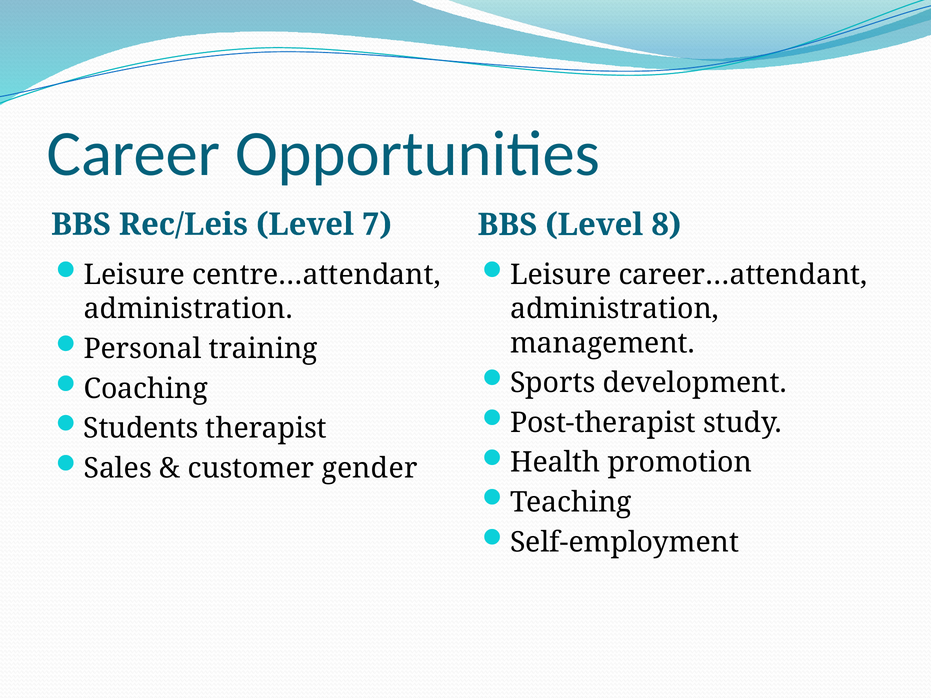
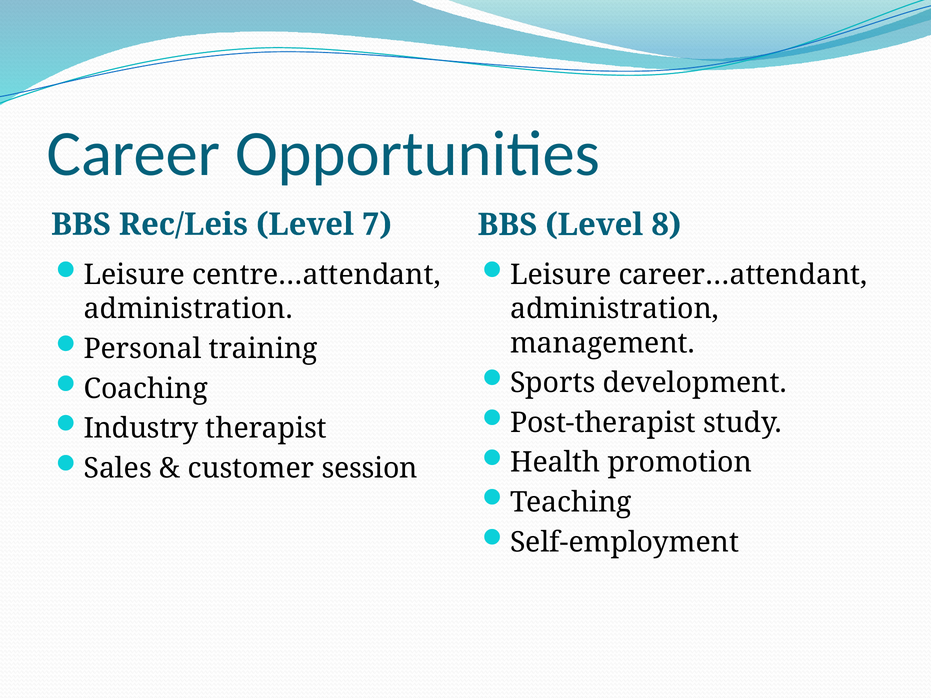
Students: Students -> Industry (141, 429)
gender: gender -> session (370, 468)
